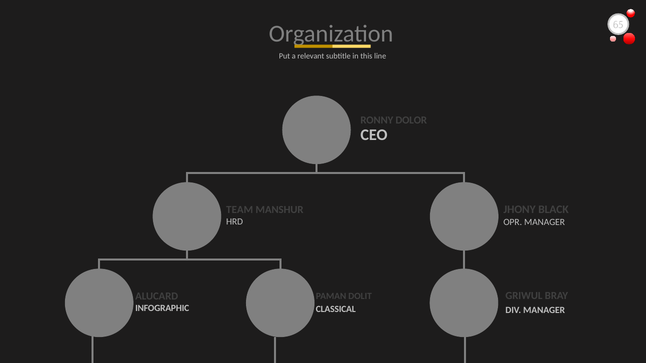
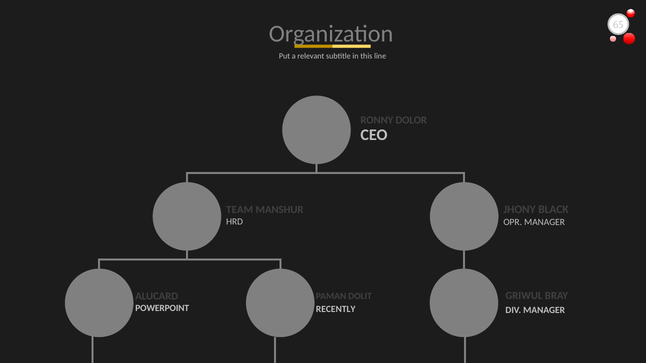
INFOGRAPHIC: INFOGRAPHIC -> POWERPOINT (162, 309)
CLASSICAL: CLASSICAL -> RECENTLY (336, 310)
